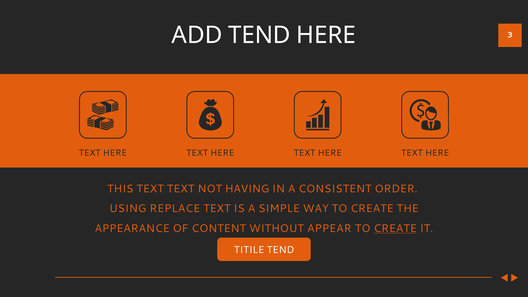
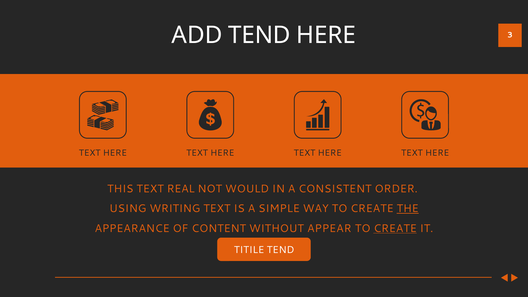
TEXT TEXT: TEXT -> REAL (181, 189)
HAVING: HAVING -> WOULD (247, 189)
REPLACE: REPLACE -> WRITING (175, 209)
THE underline: none -> present (408, 209)
